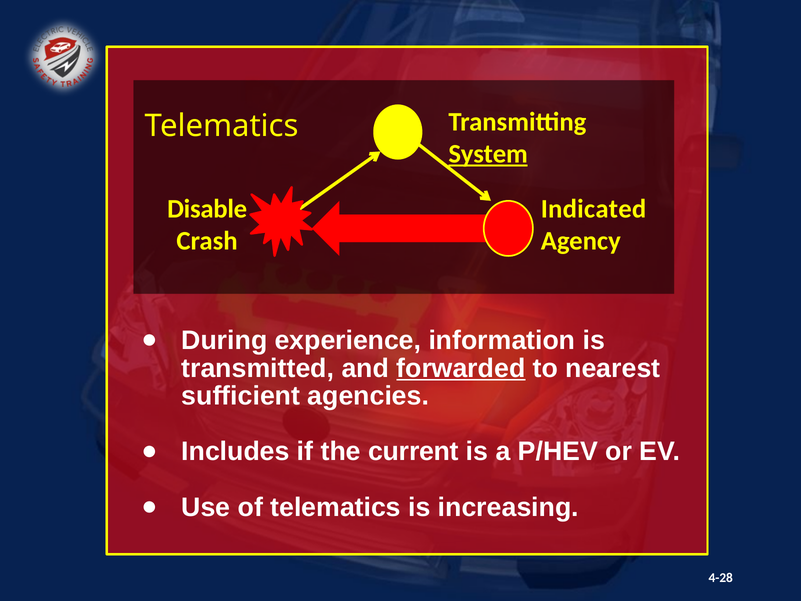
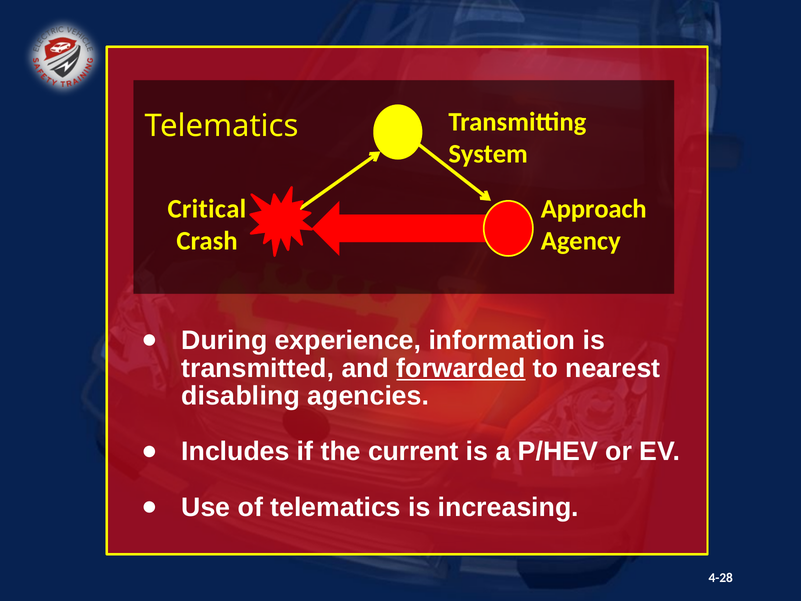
System underline: present -> none (488, 154)
Disable: Disable -> Critical (207, 209)
Indicated: Indicated -> Approach (594, 209)
sufficient: sufficient -> disabling (241, 396)
